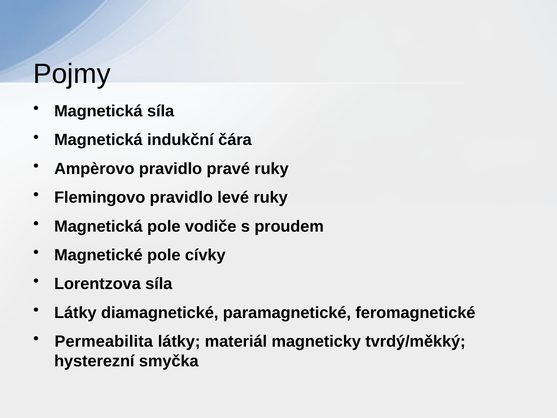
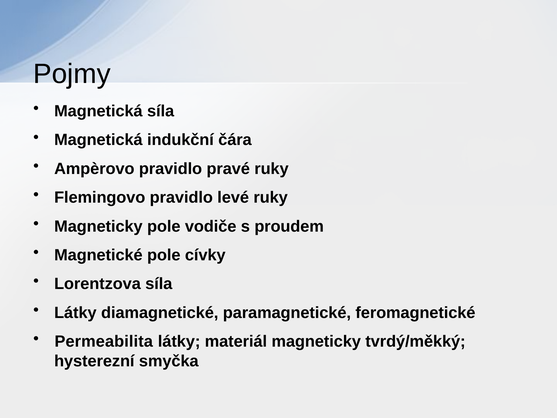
Magnetická: Magnetická -> Magneticky (98, 226)
